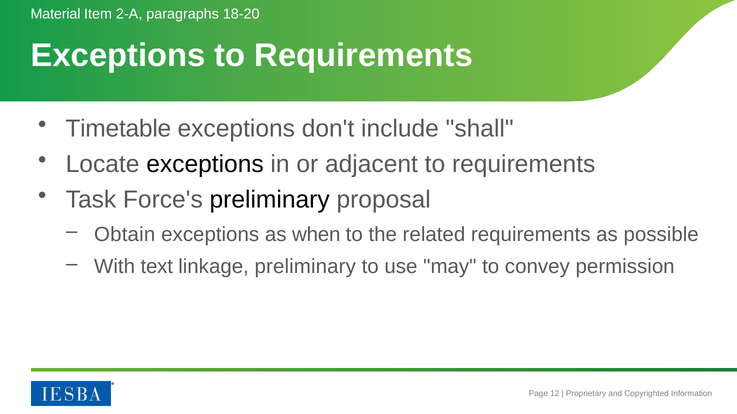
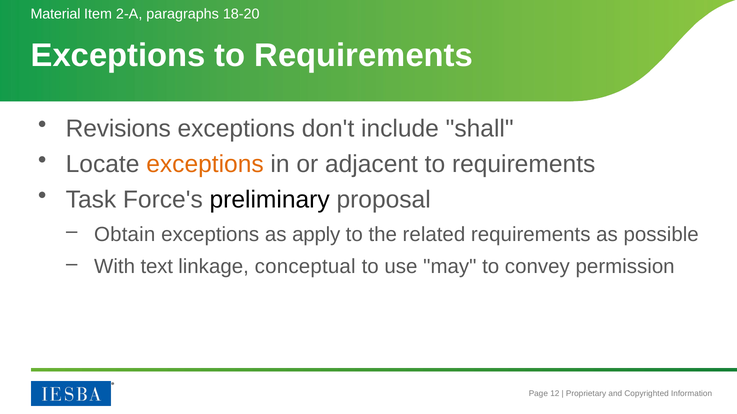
Timetable: Timetable -> Revisions (118, 129)
exceptions colour: black -> orange (205, 164)
when: when -> apply (316, 235)
linkage preliminary: preliminary -> conceptual (305, 267)
